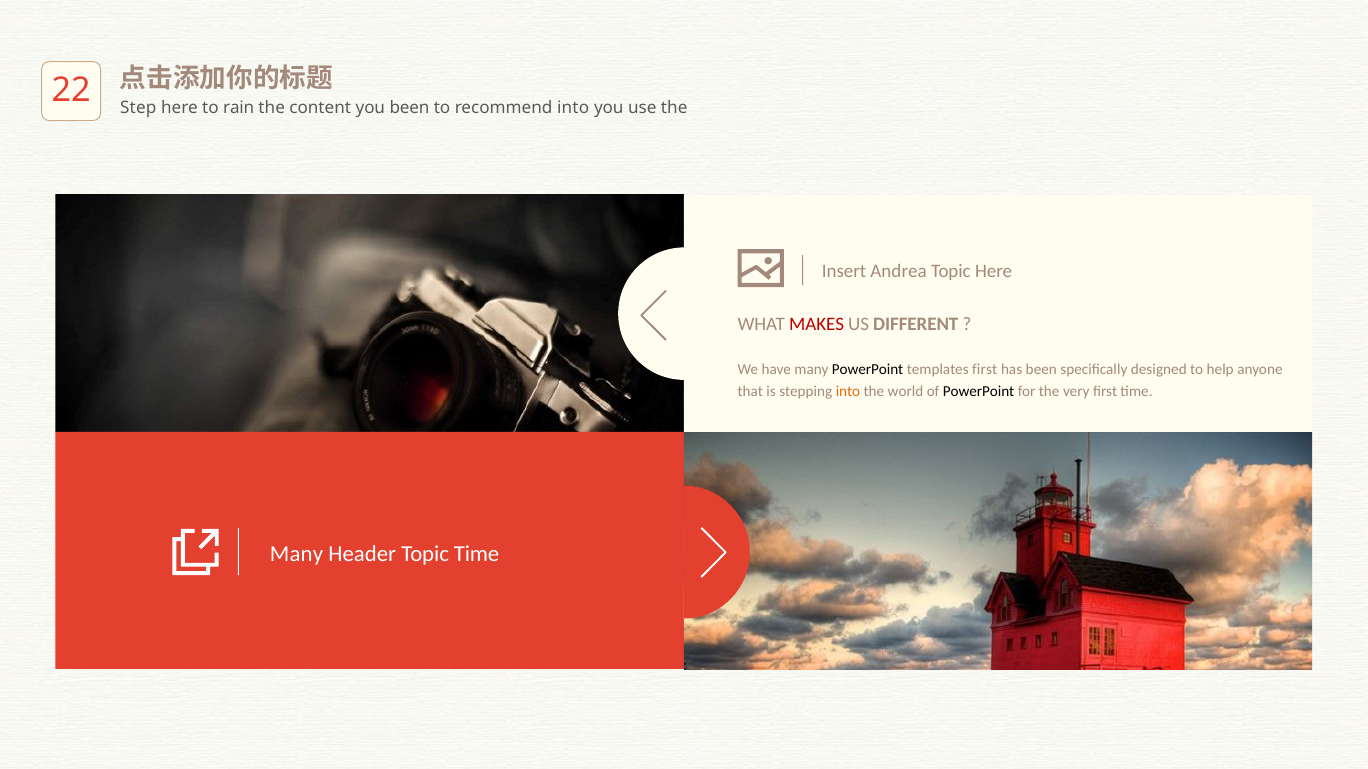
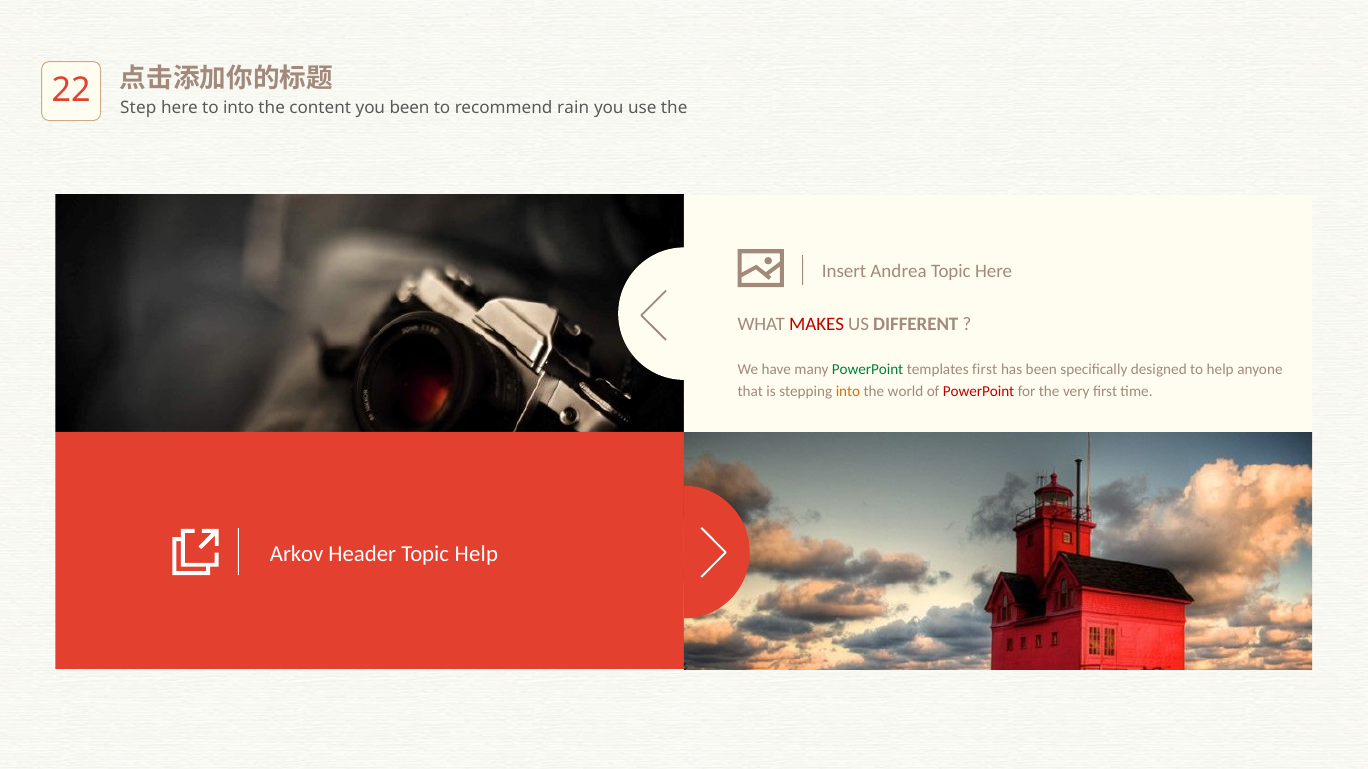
to rain: rain -> into (239, 108)
recommend into: into -> rain (573, 108)
PowerPoint colour: black -> green (868, 370)
PowerPoint colour: black -> red (979, 392)
Many: Many -> Arkov (297, 554)
Topic Time: Time -> Help (476, 554)
